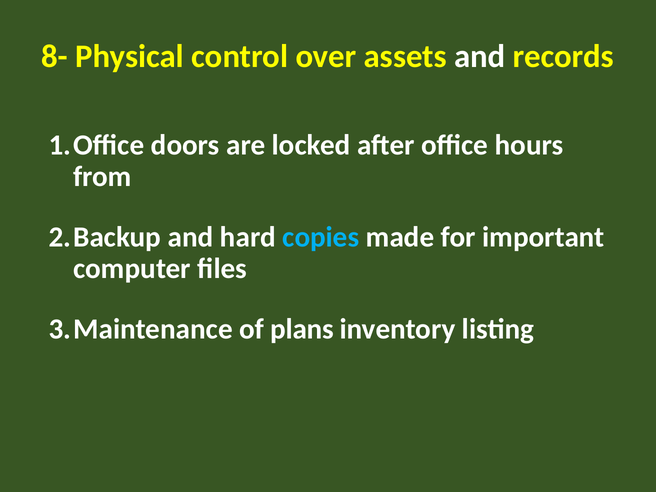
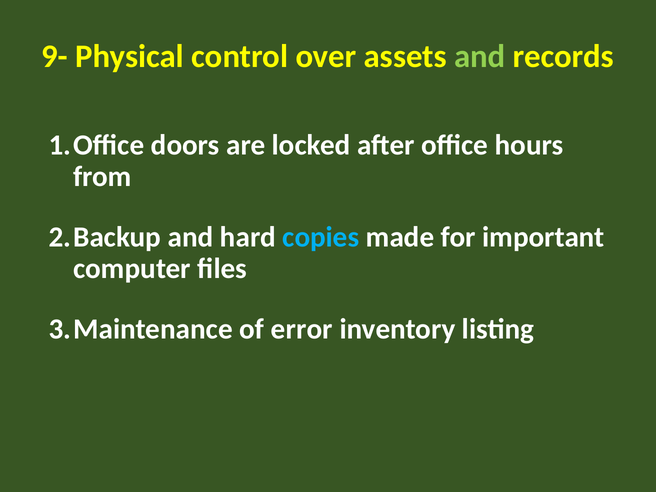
8-: 8- -> 9- (55, 56)
and colour: white -> light green (480, 56)
plans: plans -> error (302, 329)
